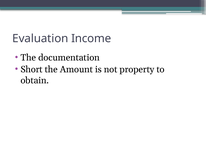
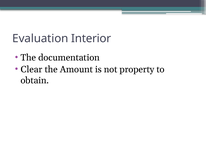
Income: Income -> Interior (91, 39)
Short: Short -> Clear (32, 70)
